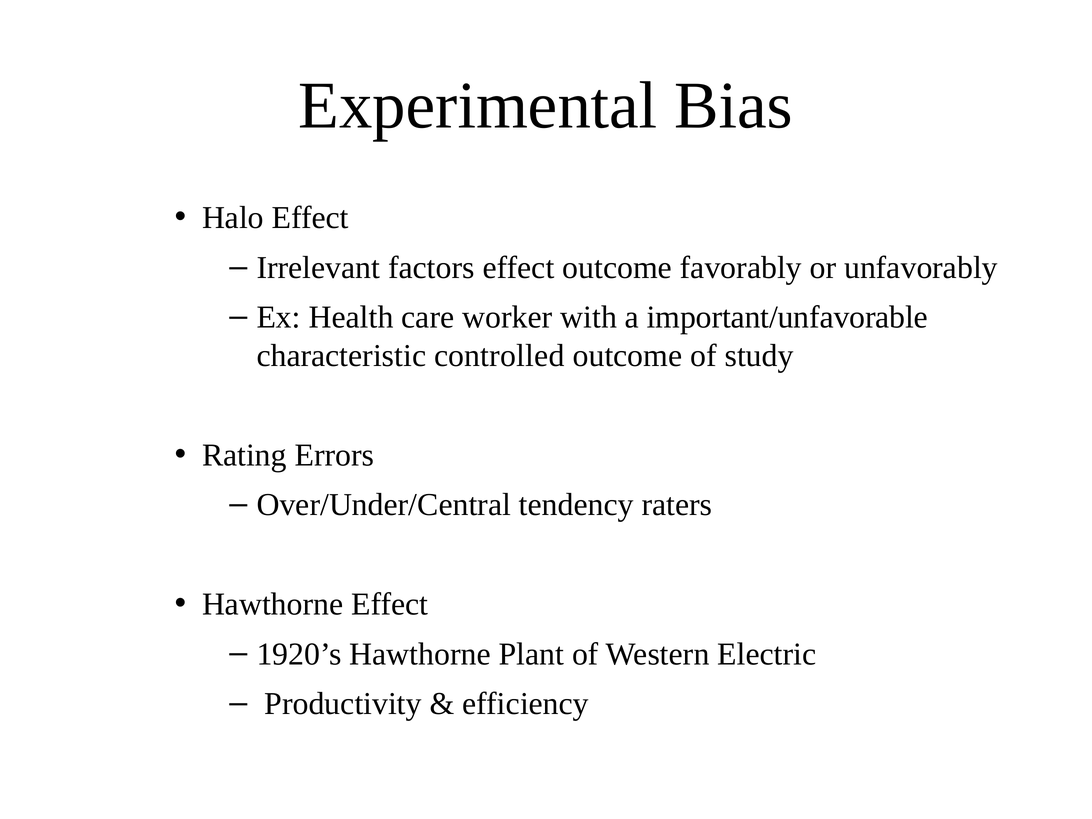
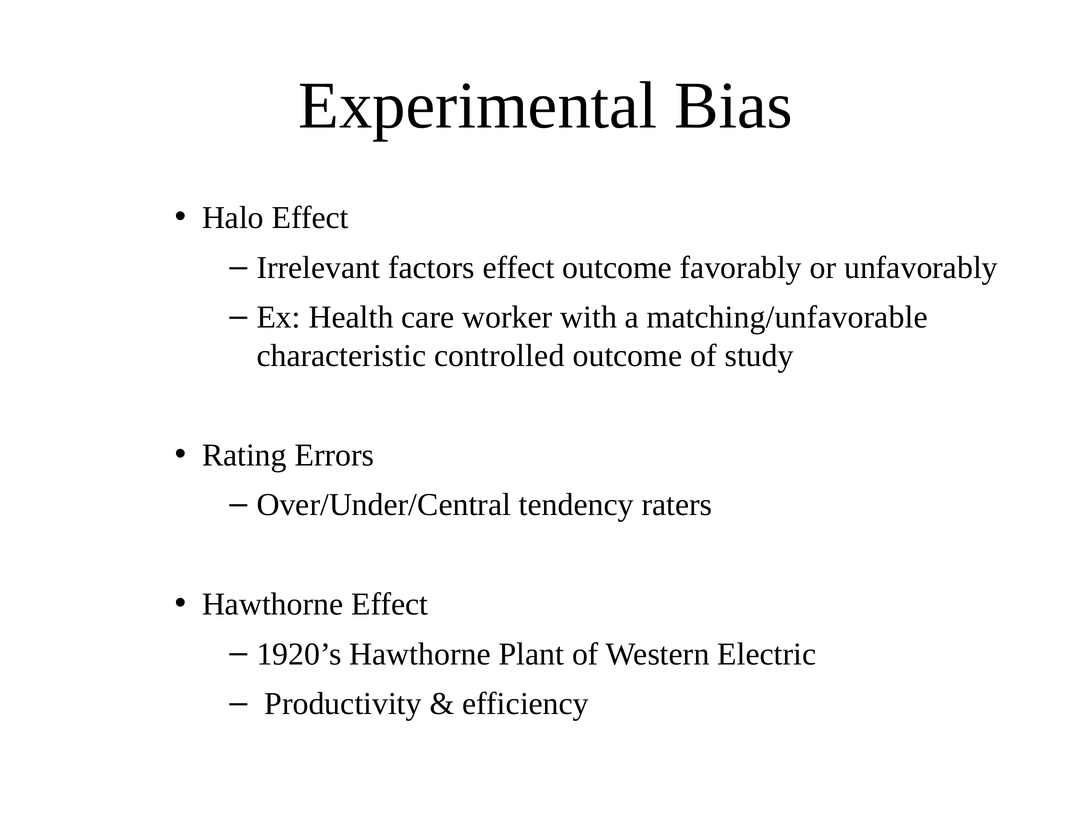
important/unfavorable: important/unfavorable -> matching/unfavorable (787, 317)
